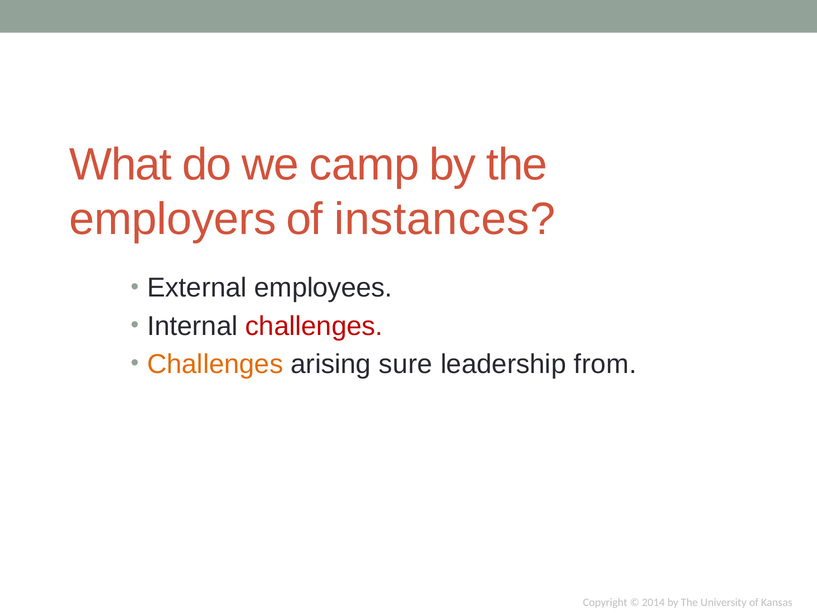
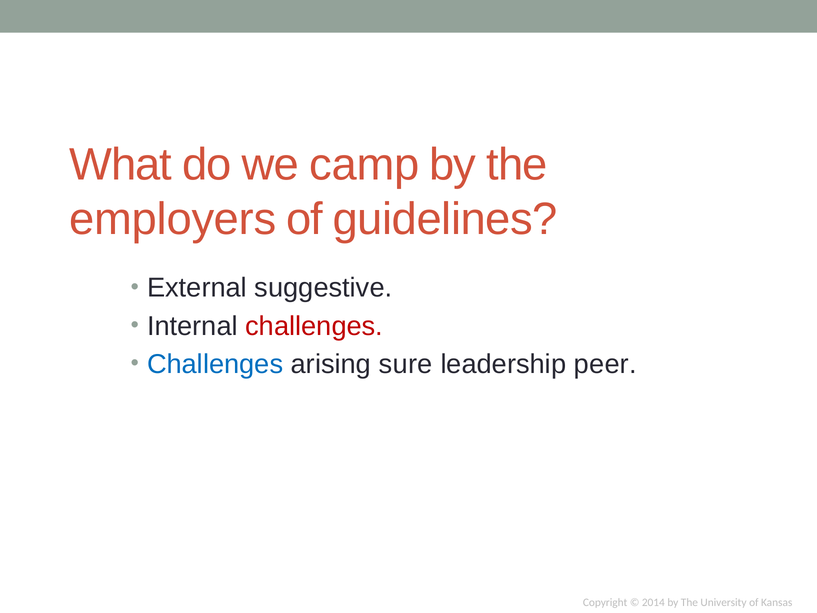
instances: instances -> guidelines (445, 219)
employees: employees -> suggestive (323, 288)
Challenges colour: orange -> blue (215, 364)
from: from -> peer (605, 364)
